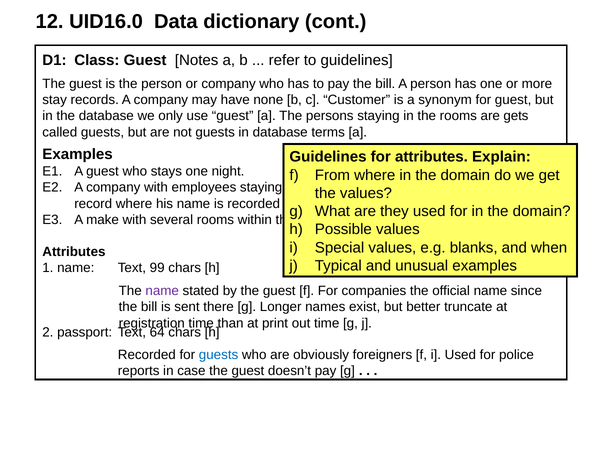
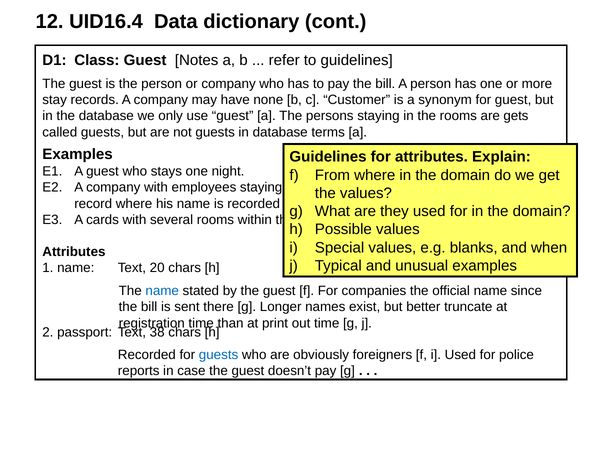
UID16.0: UID16.0 -> UID16.4 (106, 22)
make: make -> cards (102, 220)
99: 99 -> 20 (157, 268)
name colour: purple -> blue (162, 291)
64: 64 -> 38 (157, 332)
